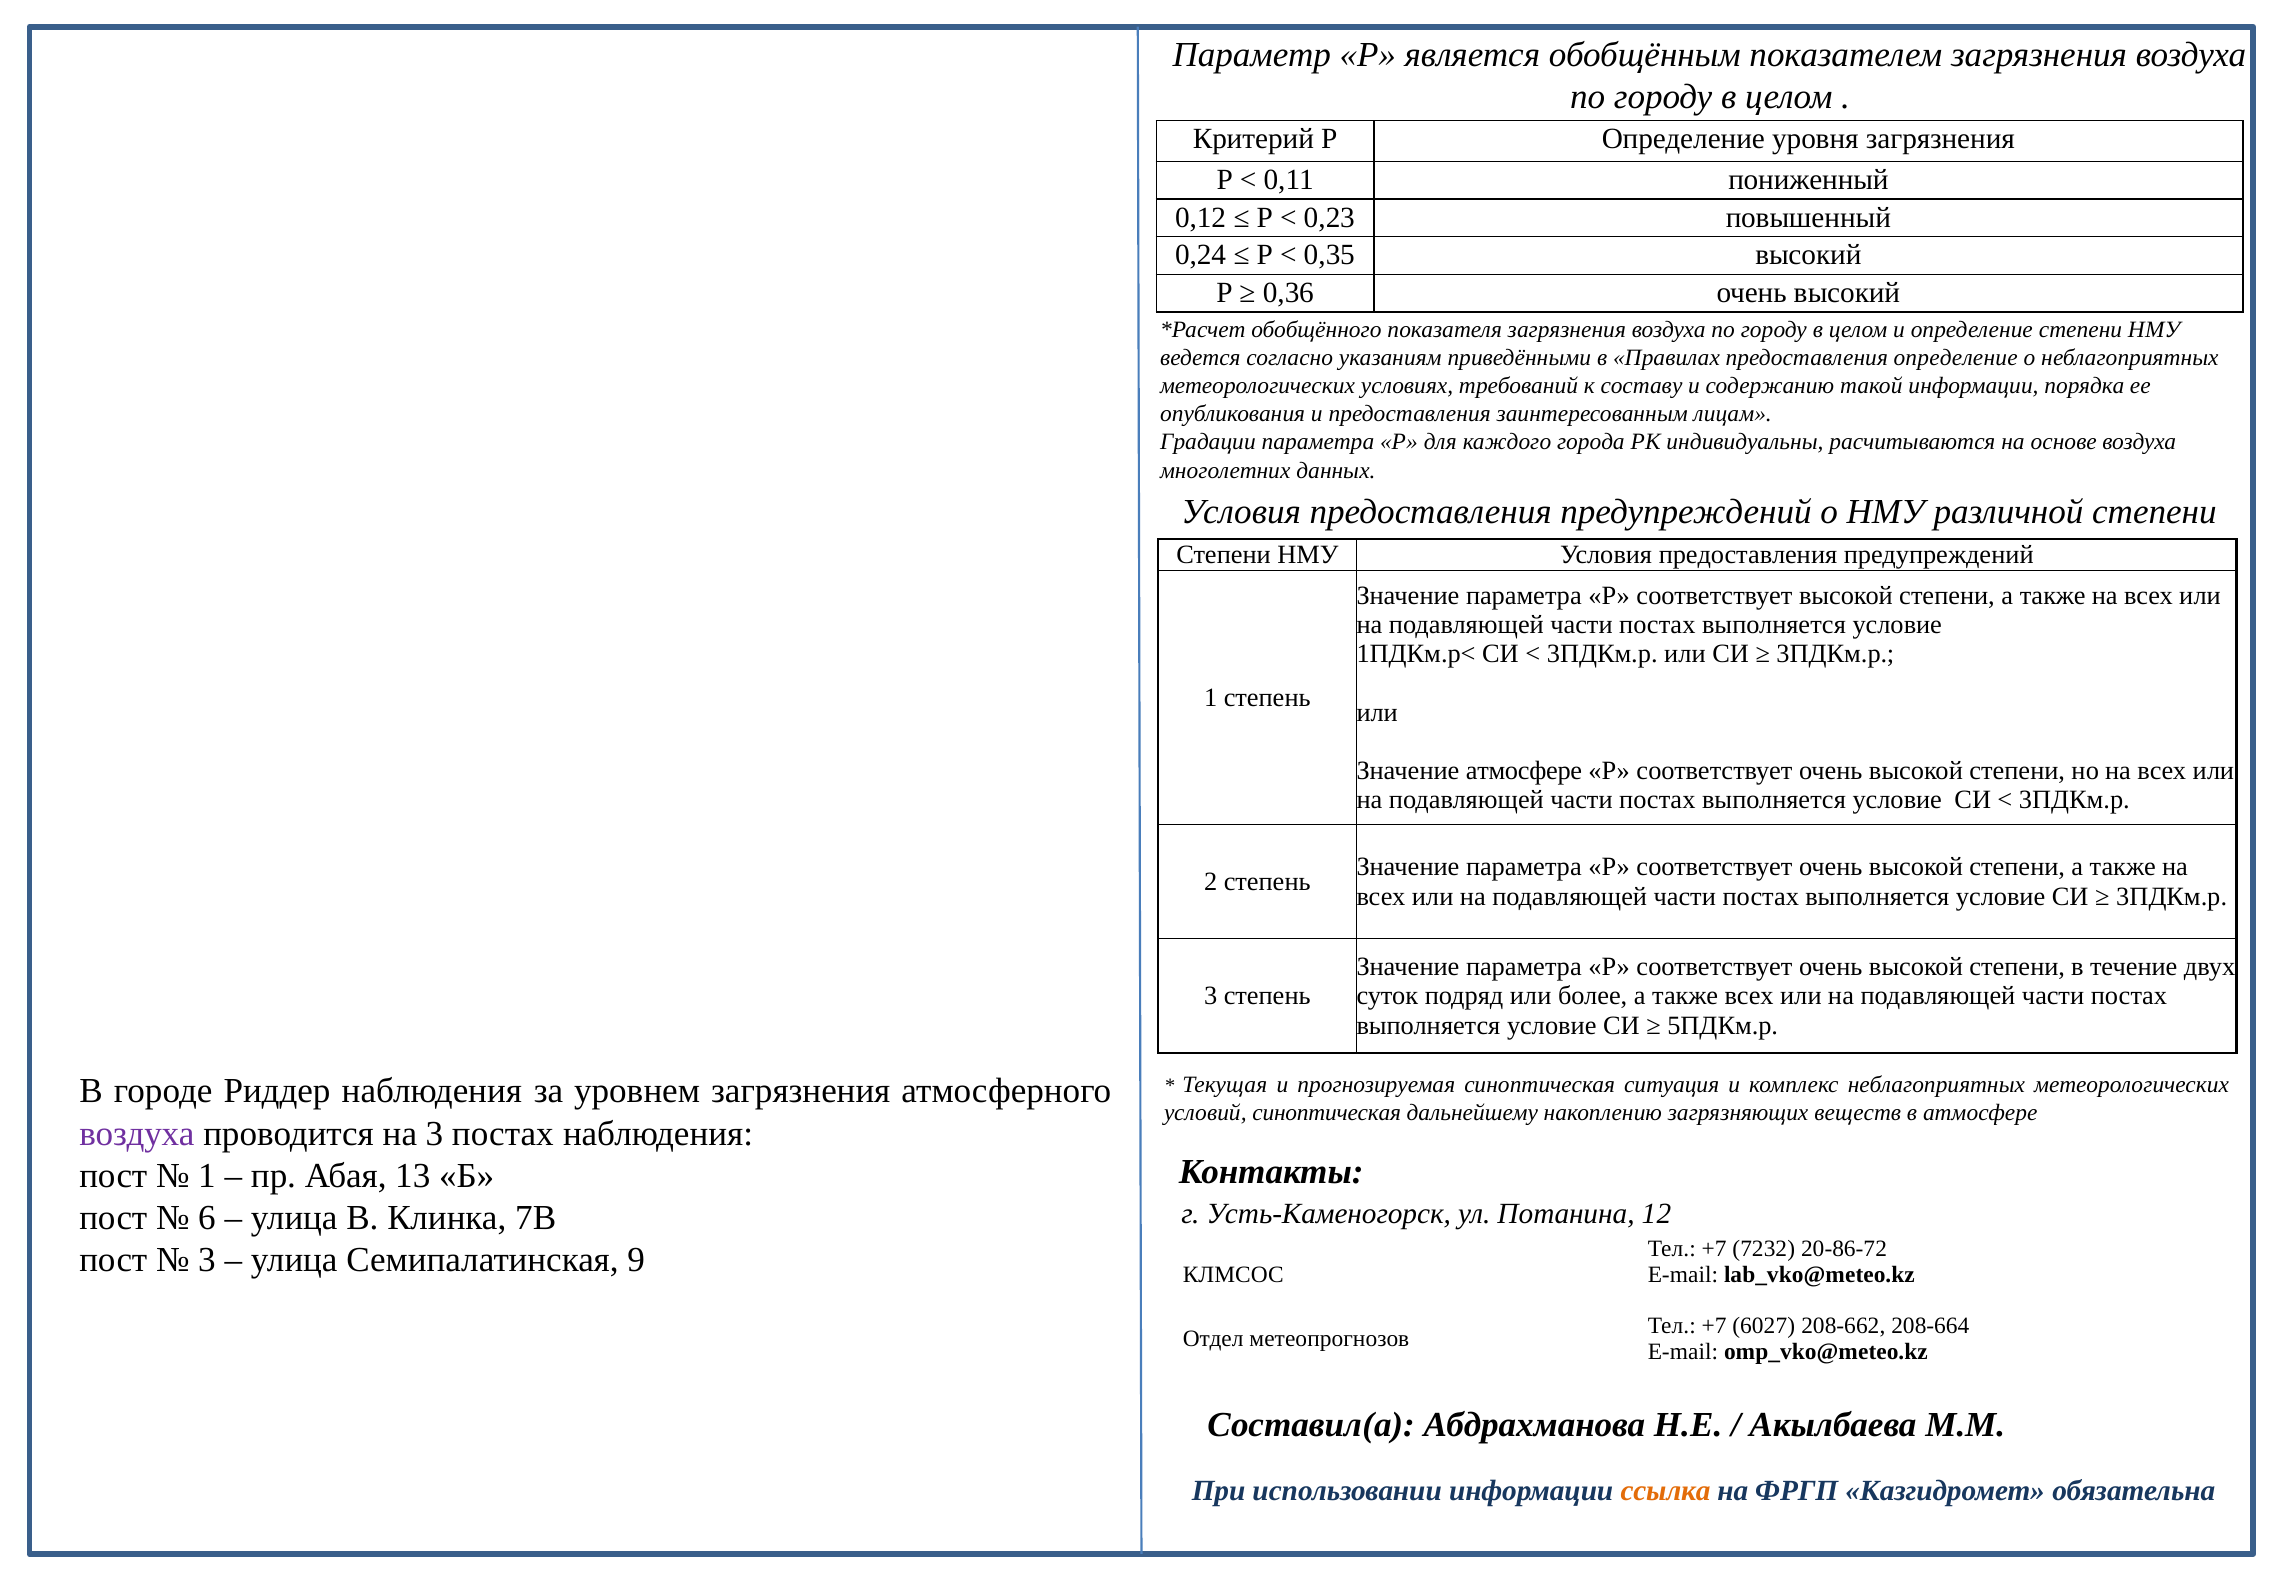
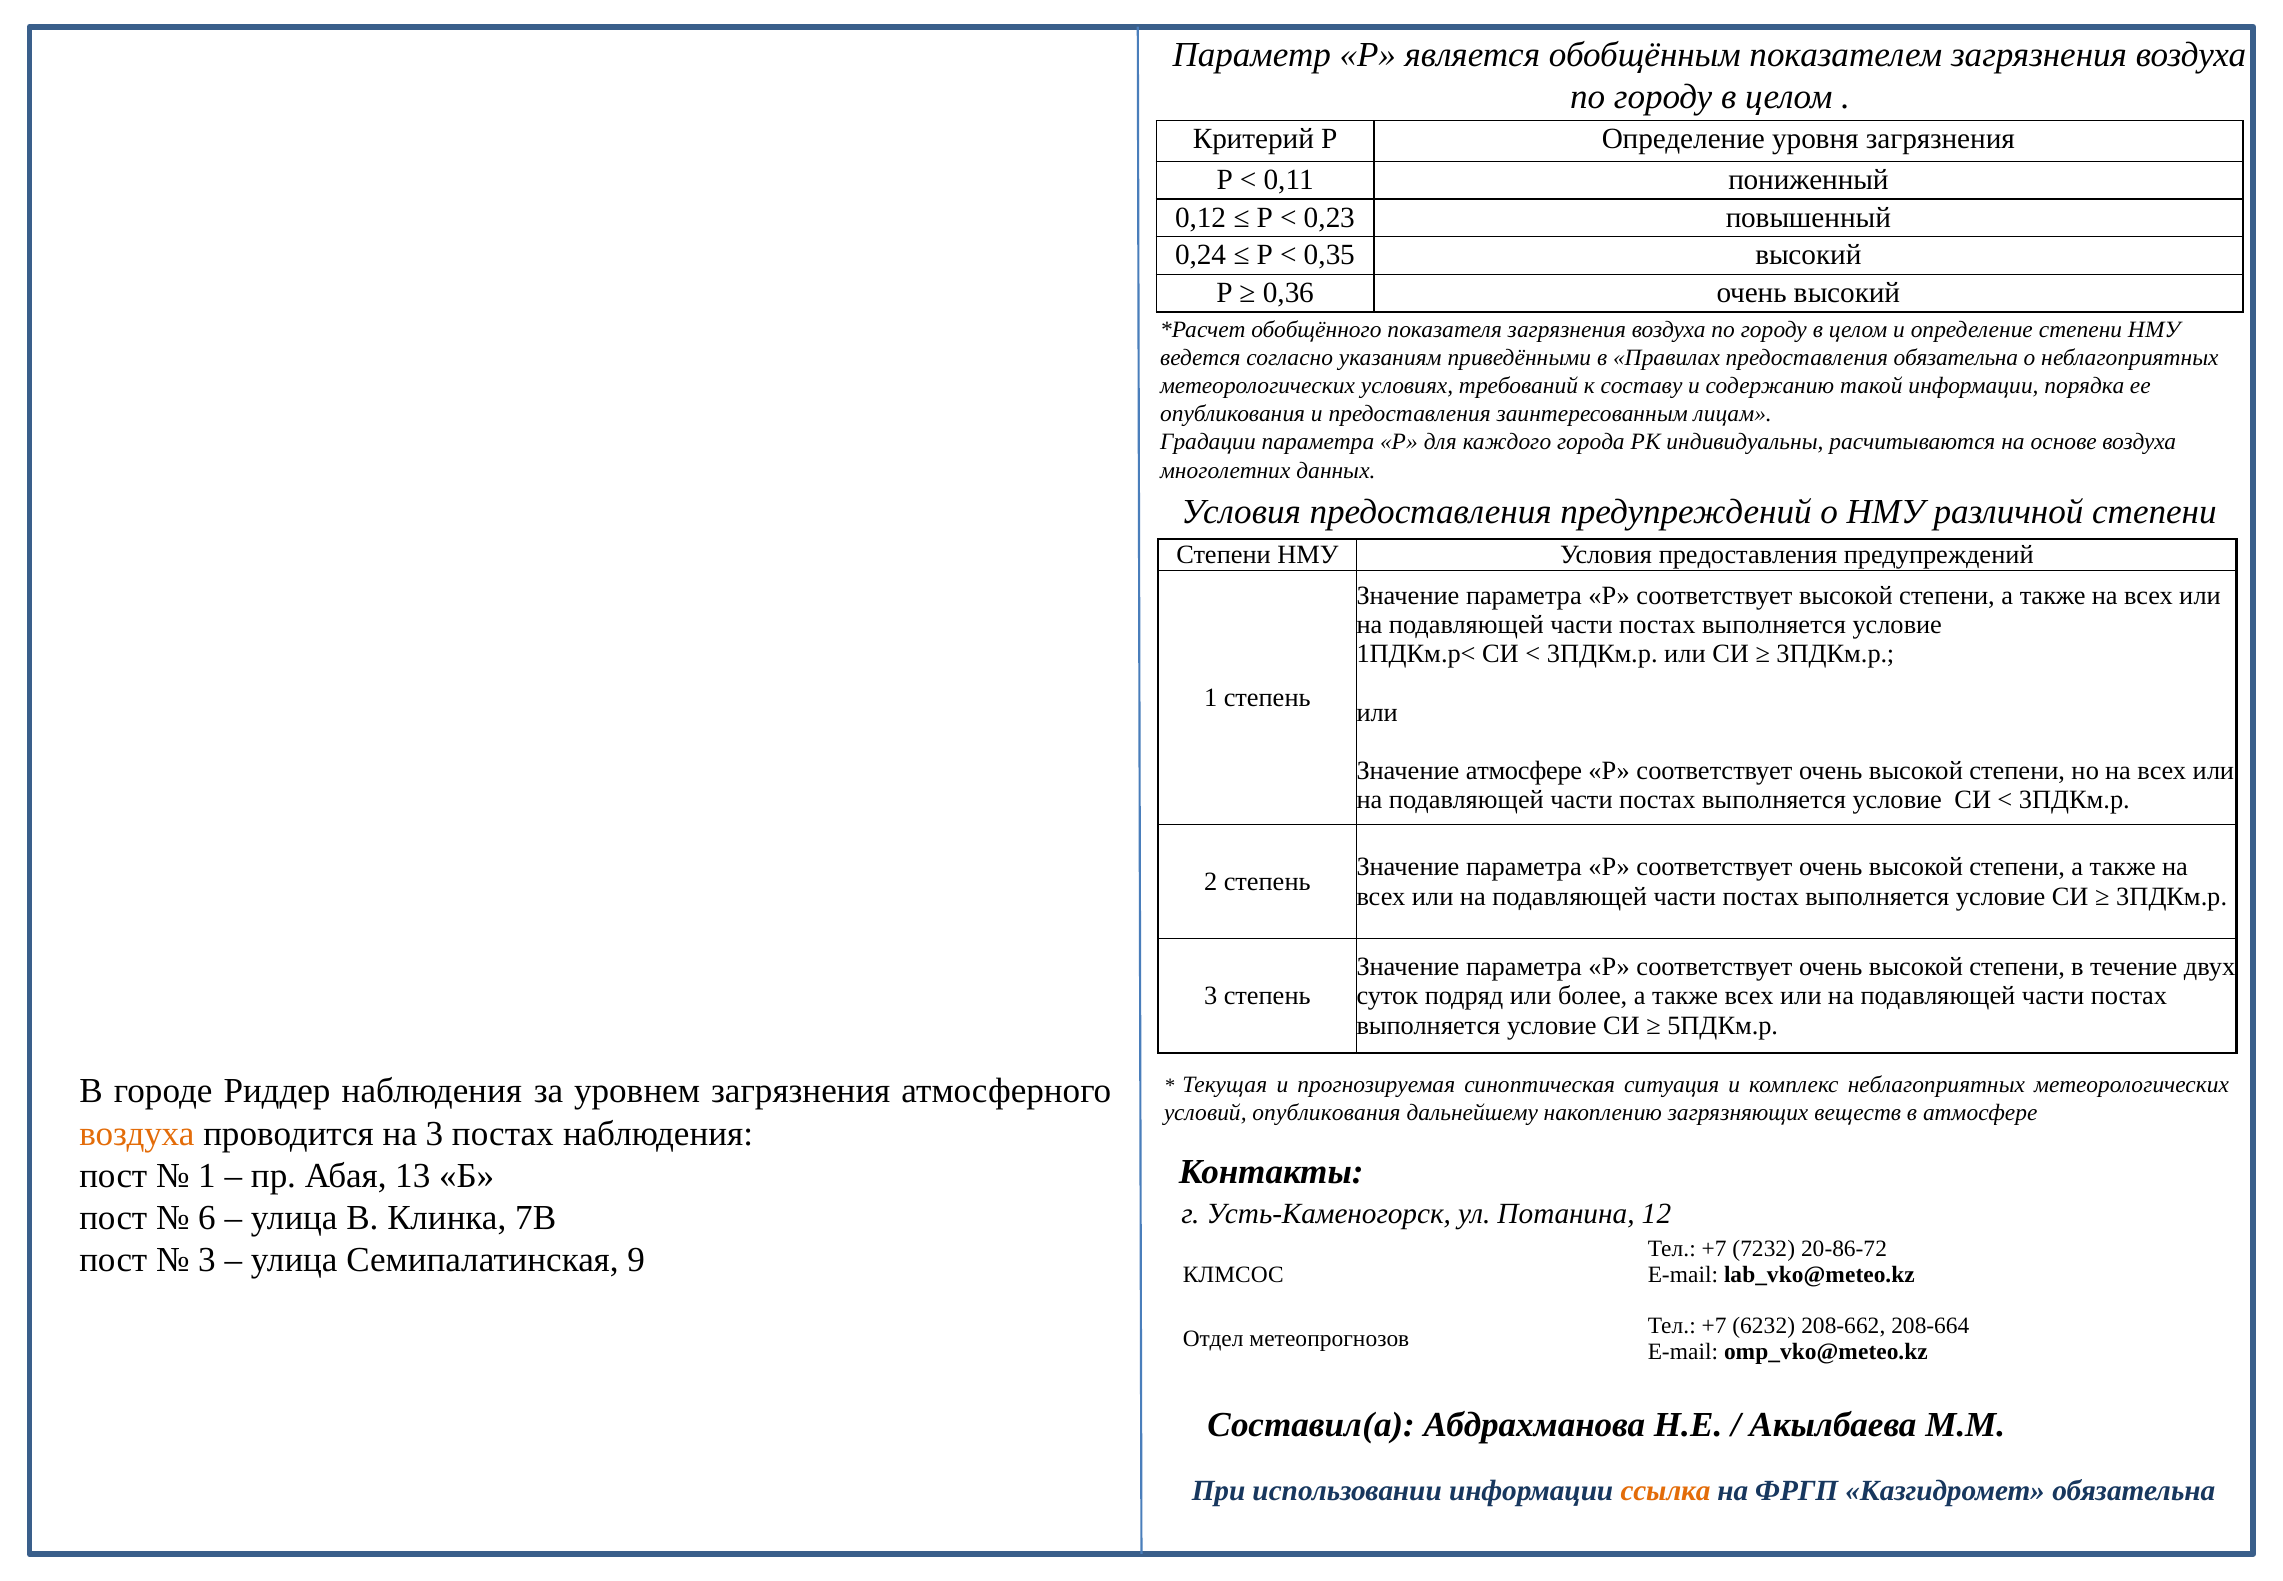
предоставления определение: определение -> обязательна (1956, 358)
условий синоптическая: синоптическая -> опубликования (1326, 1112)
воздуха colour: purple -> orange (137, 1133)
6027: 6027 -> 6232 (1764, 1325)
